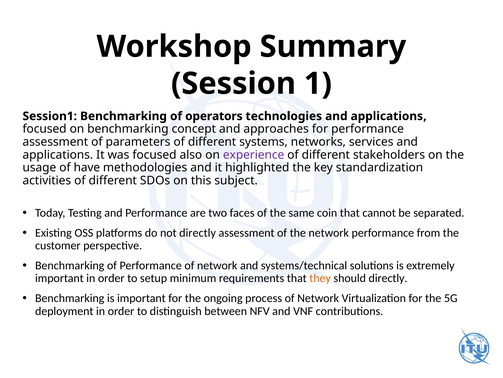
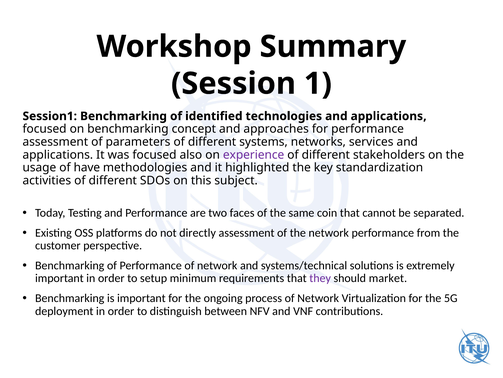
operators: operators -> identified (214, 116)
they colour: orange -> purple (320, 278)
should directly: directly -> market (388, 278)
